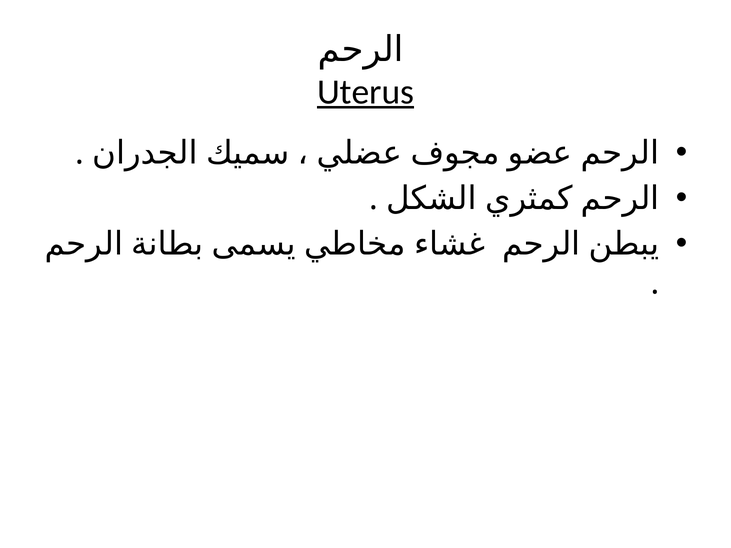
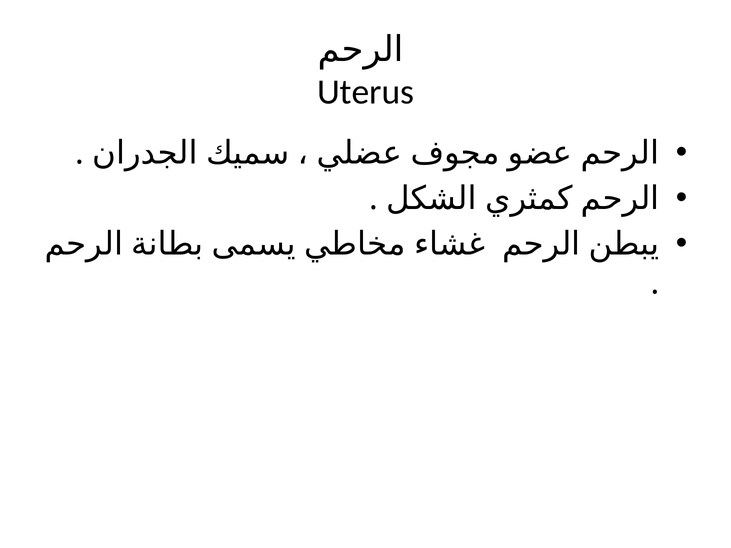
Uterus underline: present -> none (366, 92)
